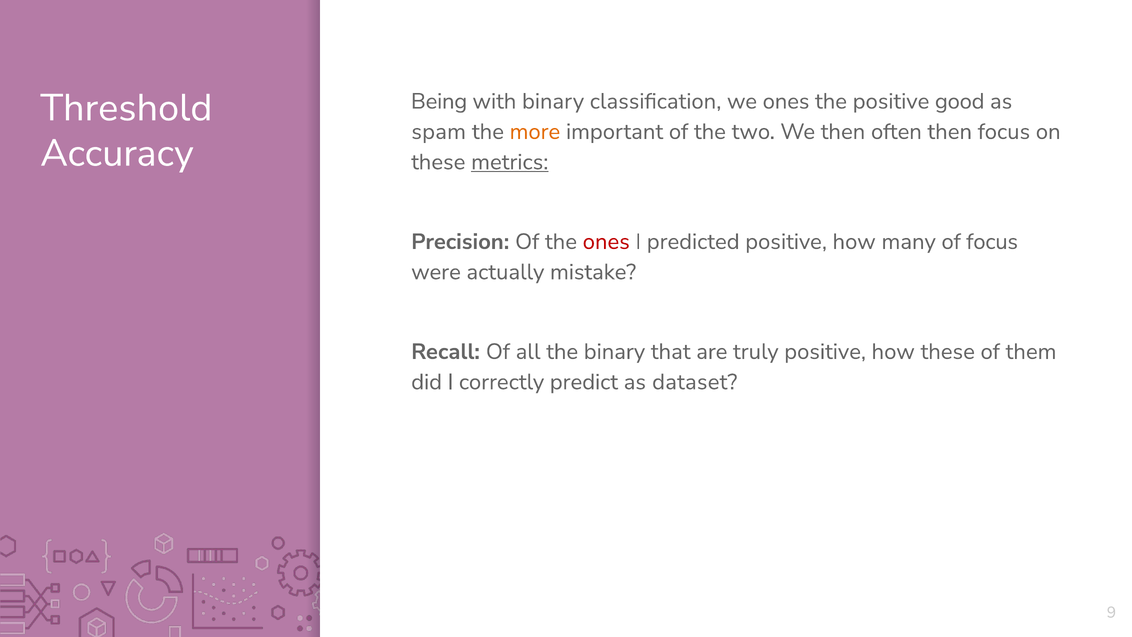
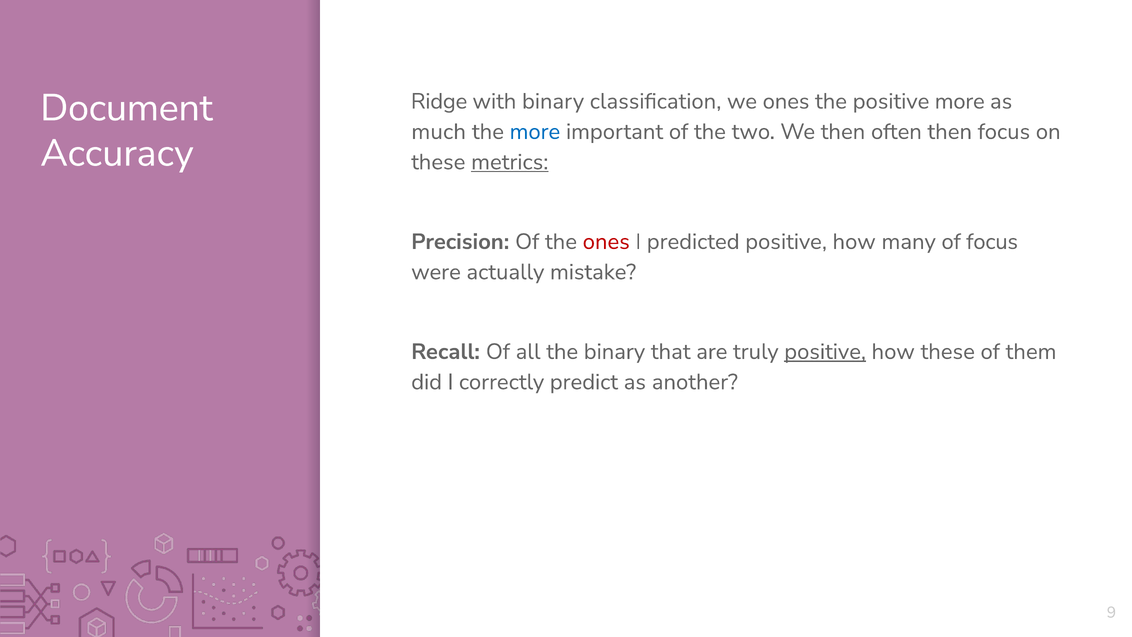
Being: Being -> Ridge (439, 101)
positive good: good -> more (960, 101)
Threshold: Threshold -> Document (127, 108)
spam: spam -> much (439, 132)
more colour: orange -> blue (535, 132)
positive underline: none -> present (825, 351)
dataset: dataset -> another (695, 382)
